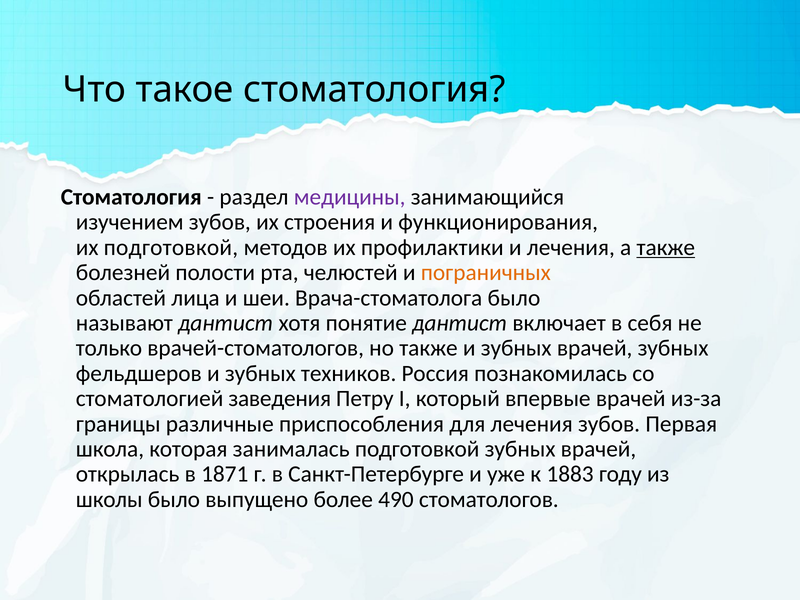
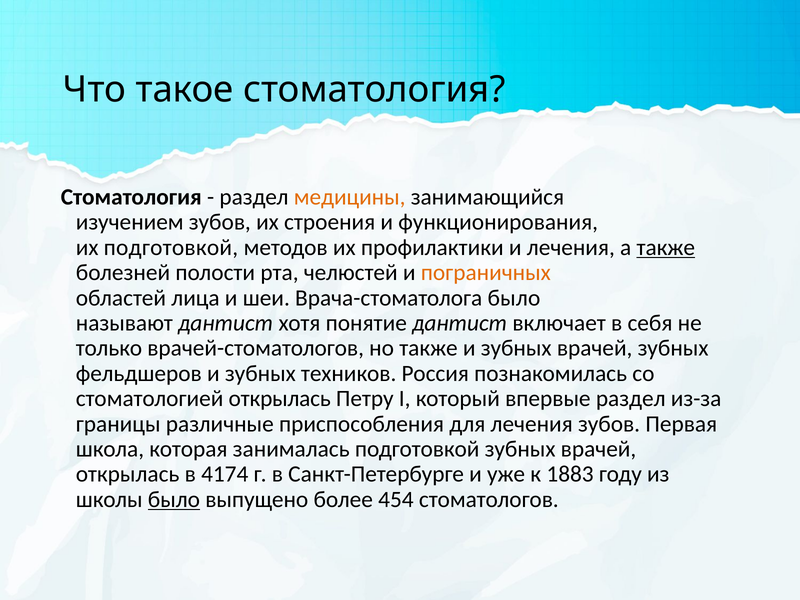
медицины colour: purple -> orange (350, 197)
стоматологией заведения: заведения -> открылась (280, 399)
впервые врачей: врачей -> раздел (631, 399)
1871: 1871 -> 4174 (225, 474)
было underline: none -> present (174, 499)
490: 490 -> 454 (396, 499)
